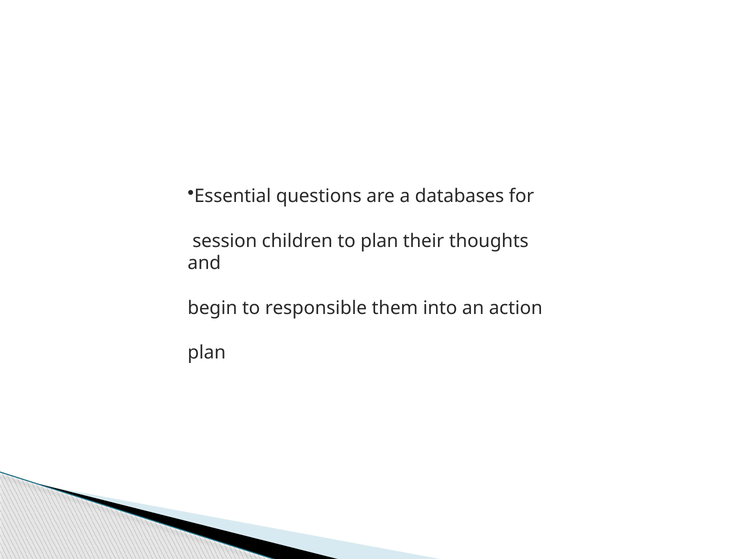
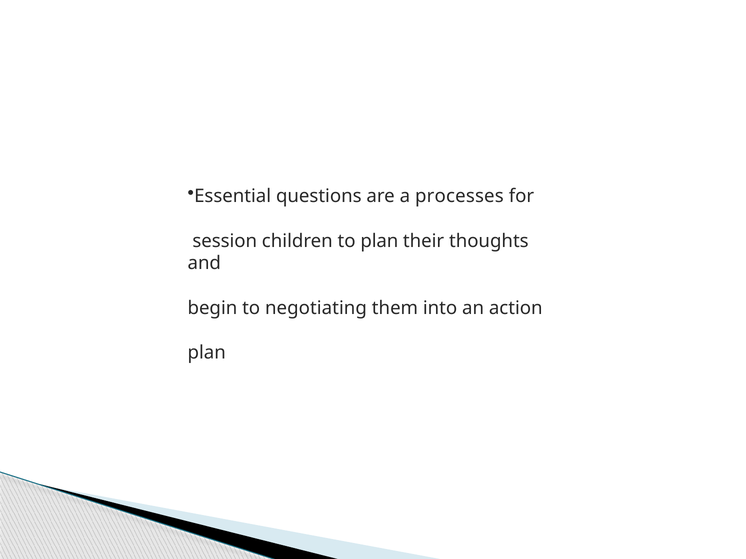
databases: databases -> processes (459, 196)
responsible: responsible -> negotiating (316, 308)
